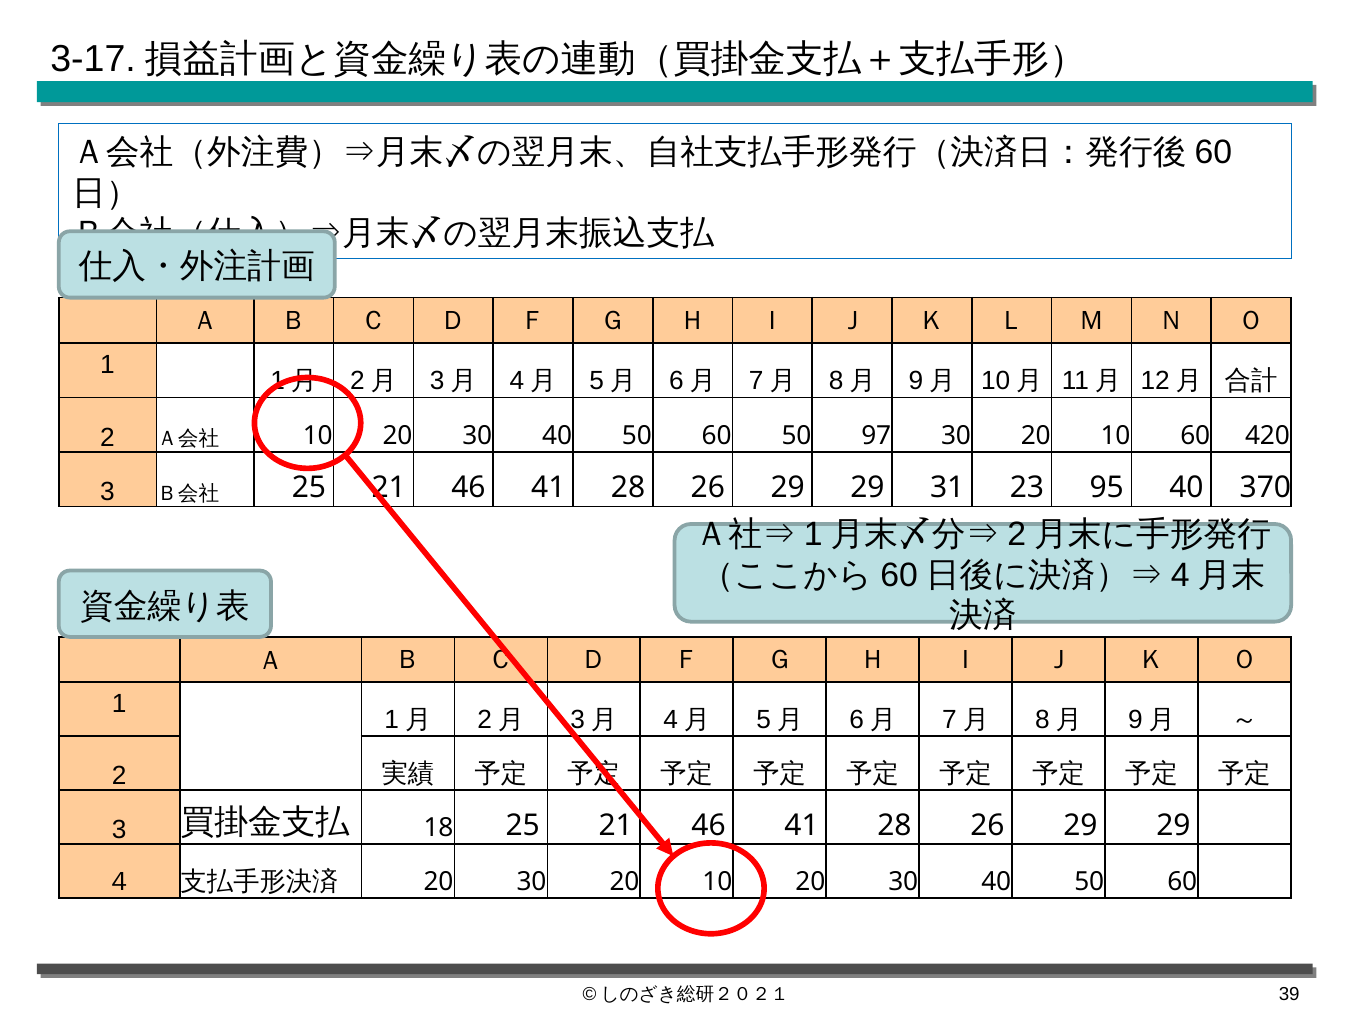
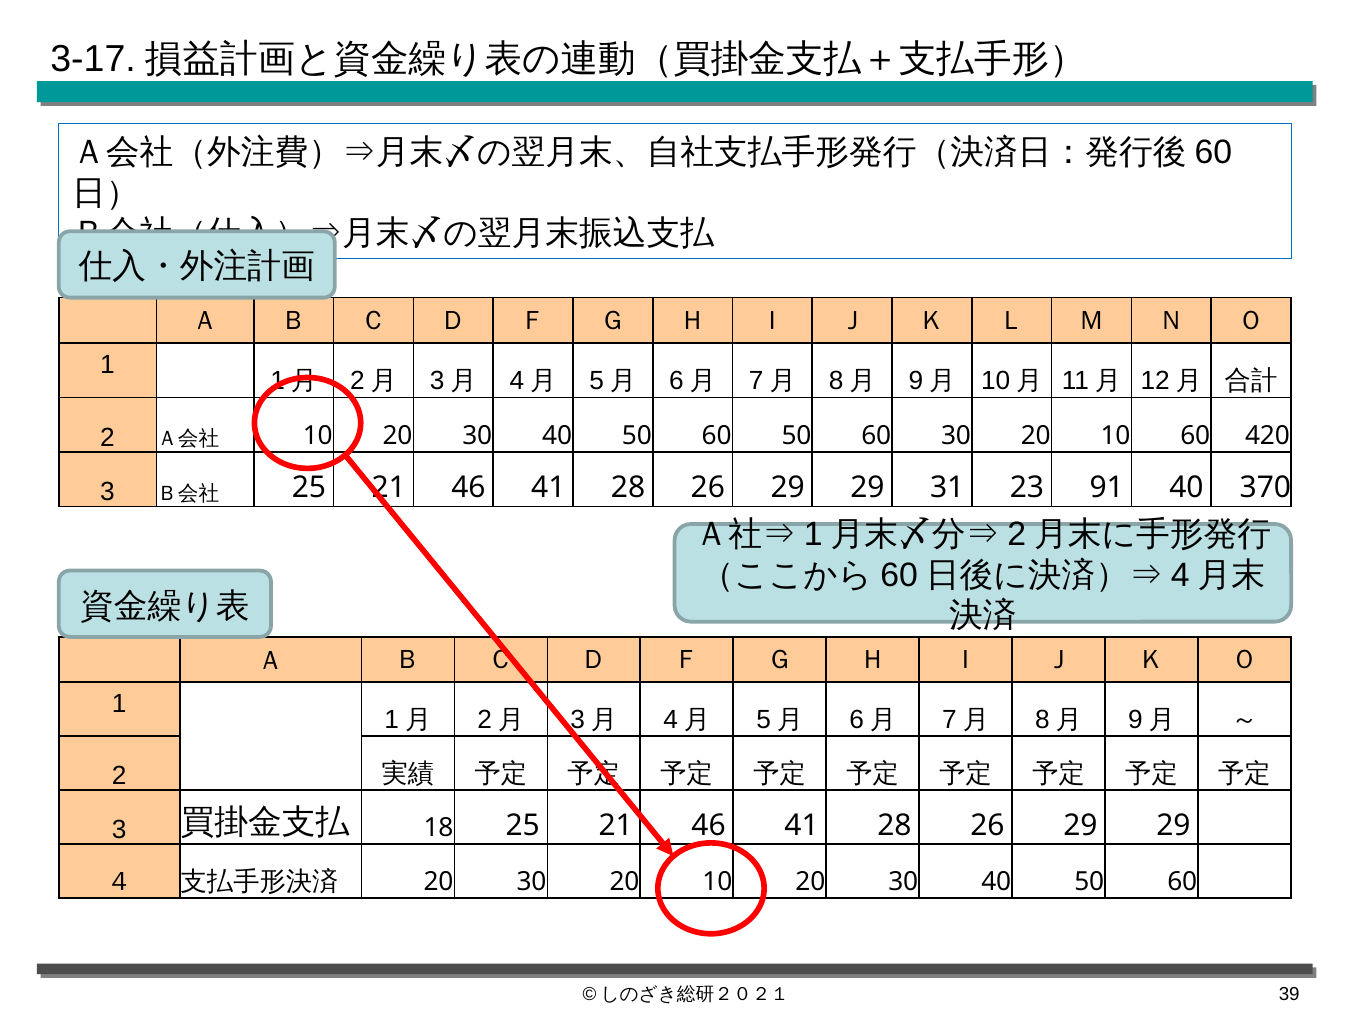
60 50 97: 97 -> 60 (876, 435)
95: 95 -> 91 (1107, 487)
